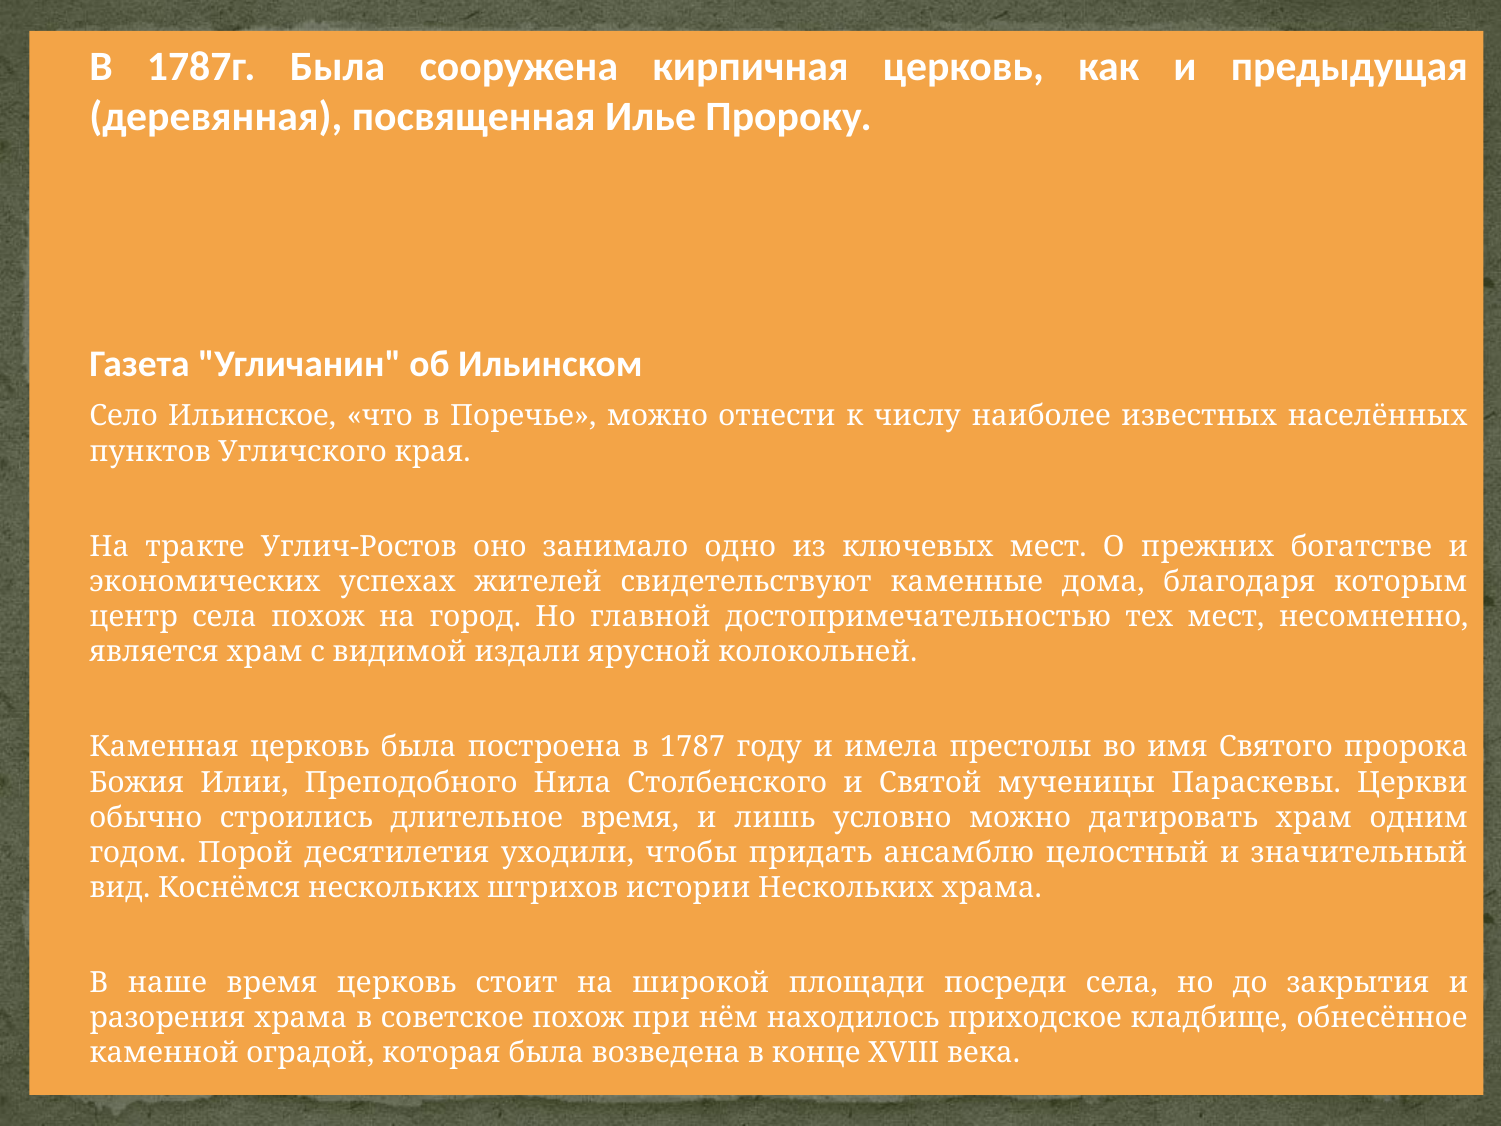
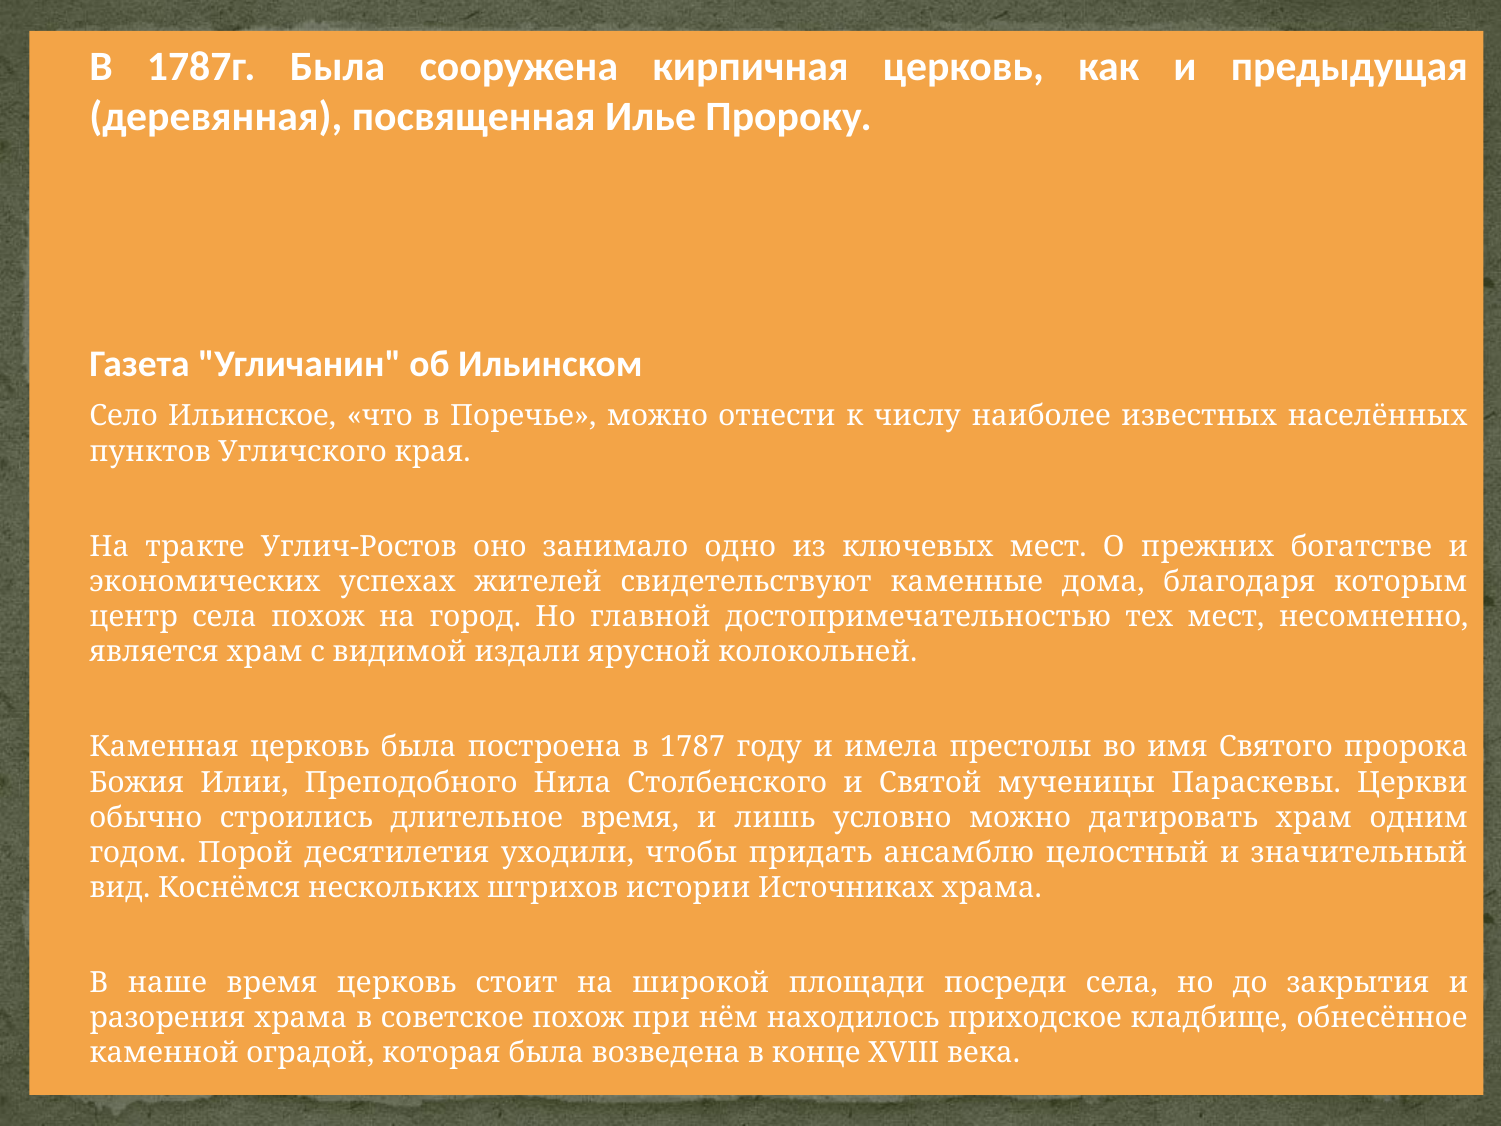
истории Нескольких: Нескольких -> Источниках (846, 888)
